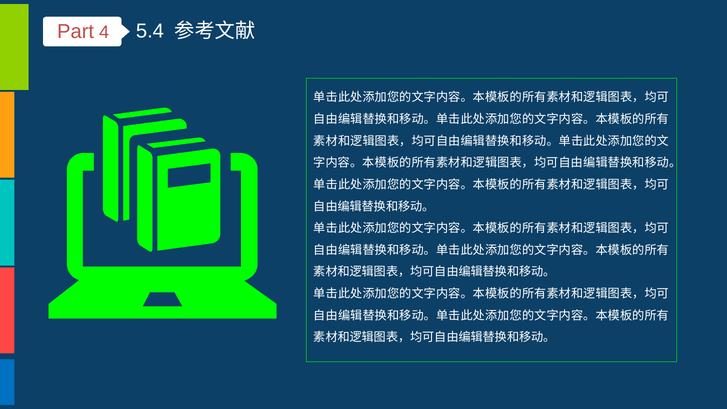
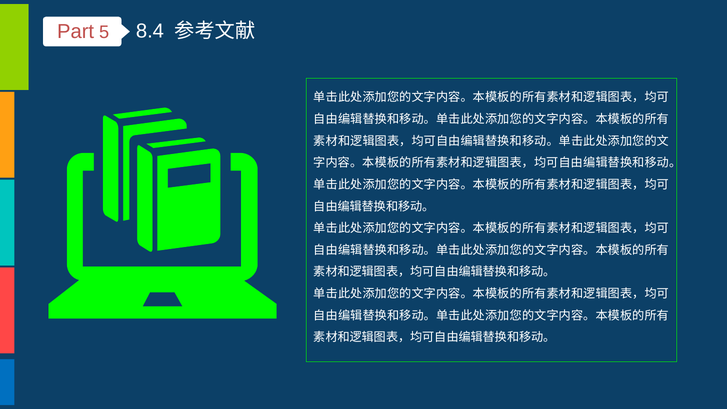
5.4: 5.4 -> 8.4 (150, 31)
4: 4 -> 5 (104, 32)
